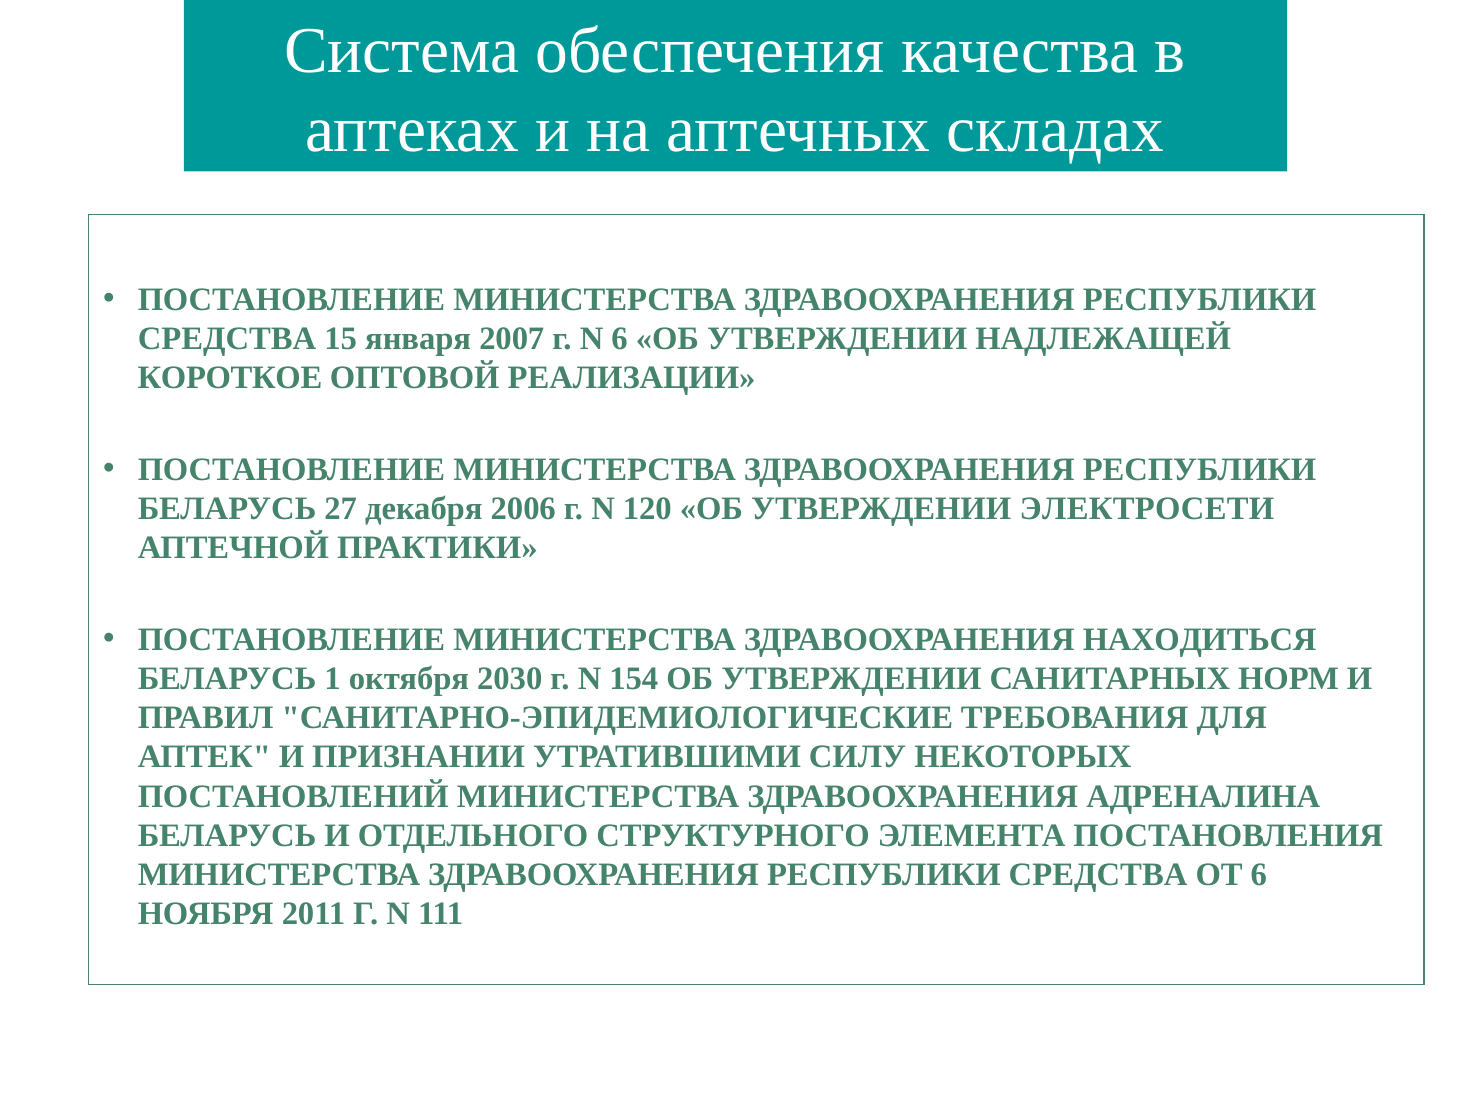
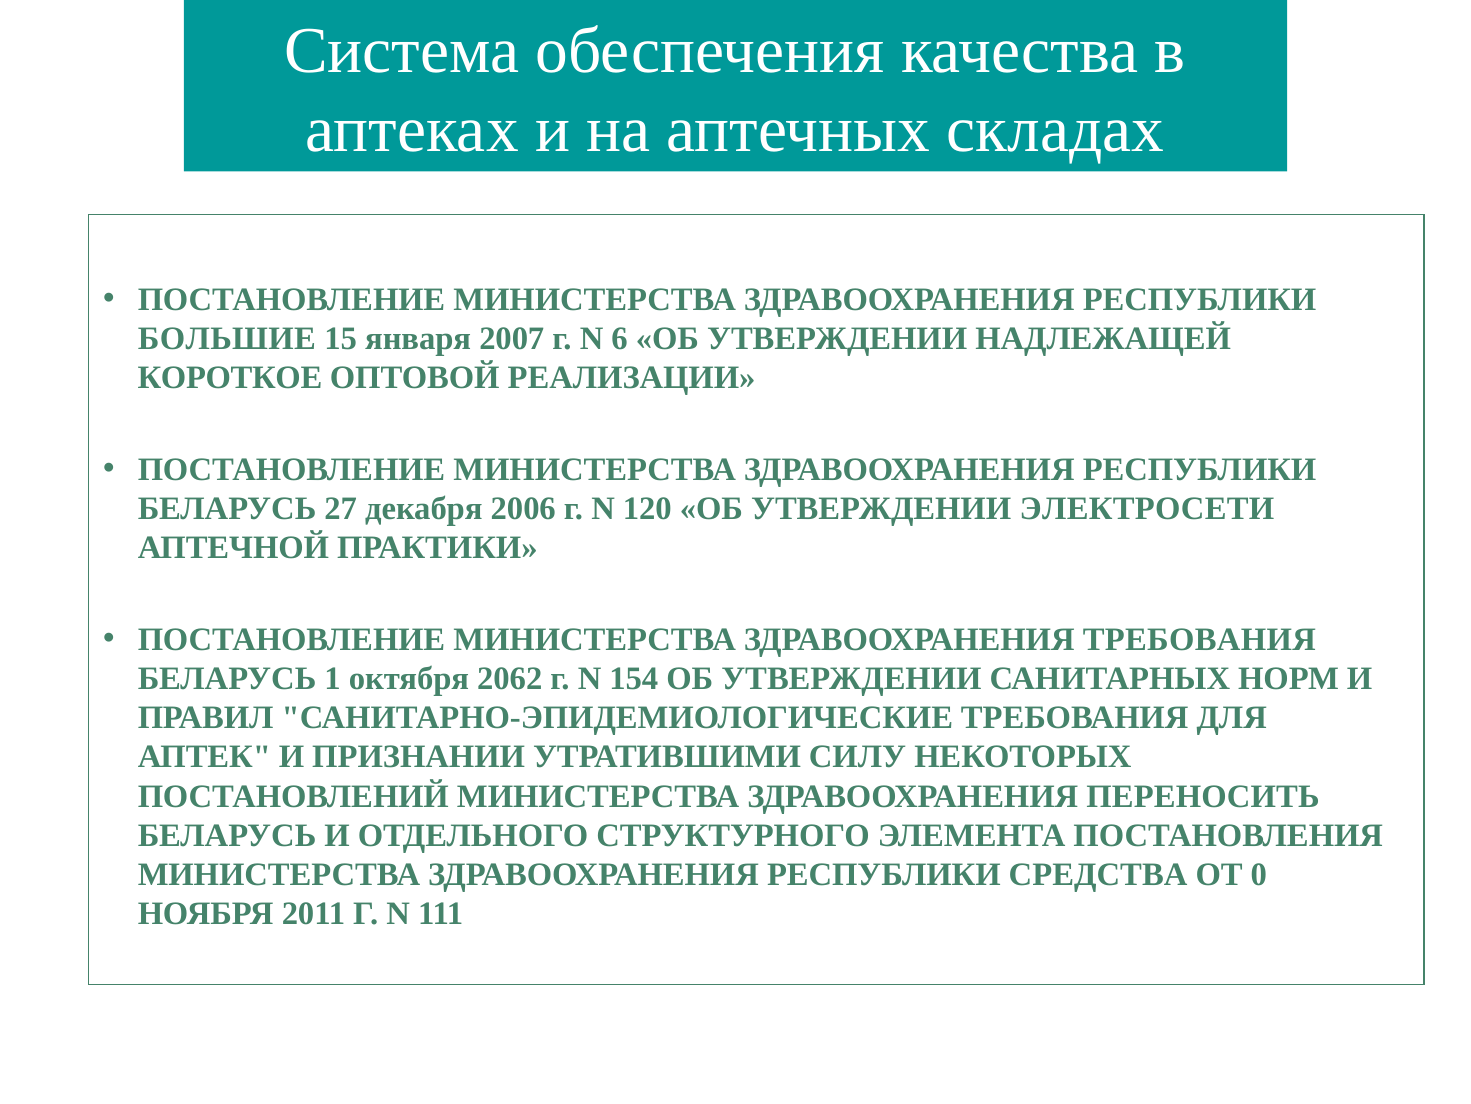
СРЕДСТВА: СРЕДСТВА -> БОЛЬШИЕ (227, 338)
ЗДРАВООХРАНЕНИЯ НАХОДИТЬСЯ: НАХОДИТЬСЯ -> ТРЕБОВАНИЯ (1199, 639)
2030: 2030 -> 2062 (510, 678)
АДРЕНАЛИНА: АДРЕНАЛИНА -> ПЕРЕНОСИТЬ (1203, 796)
ОТ 6: 6 -> 0 (1259, 874)
